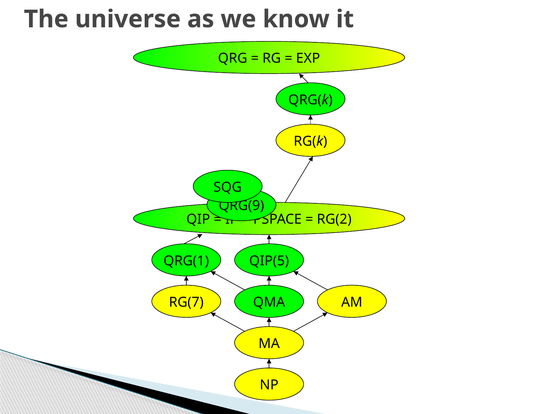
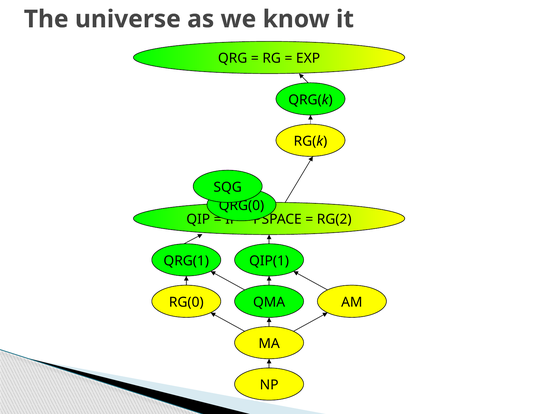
QRG(9: QRG(9 -> QRG(0 (241, 206)
QIP(5: QIP(5 -> QIP(1 (269, 261)
RG(7: RG(7 -> RG(0 (186, 302)
